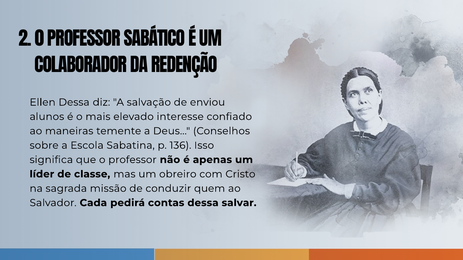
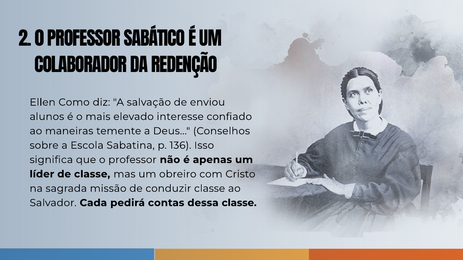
Ellen Dessa: Dessa -> Como (74, 102)
conduzir quem: quem -> classe (210, 189)
dessa salvar: salvar -> classe (239, 203)
